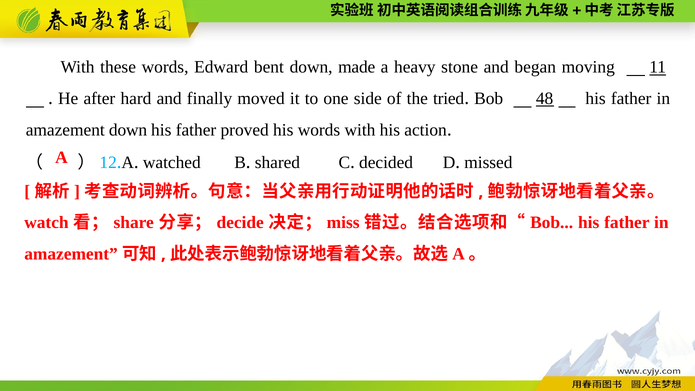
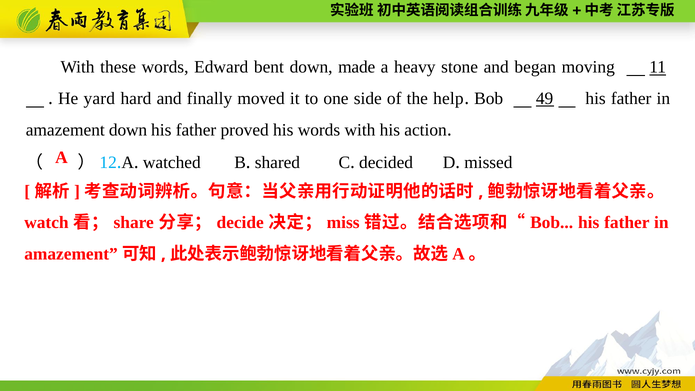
after: after -> yard (99, 99)
tried: tried -> help (448, 99)
48: 48 -> 49 (545, 99)
